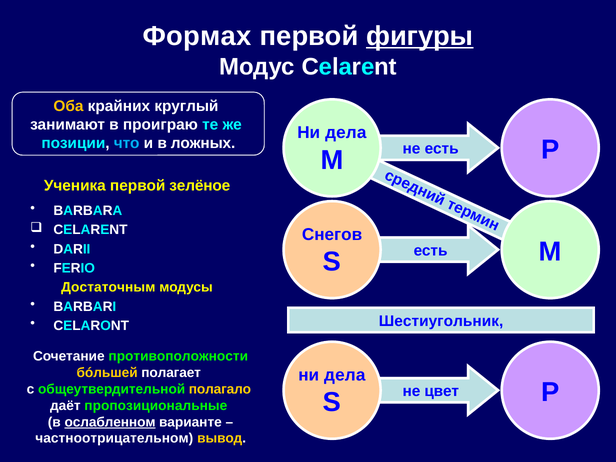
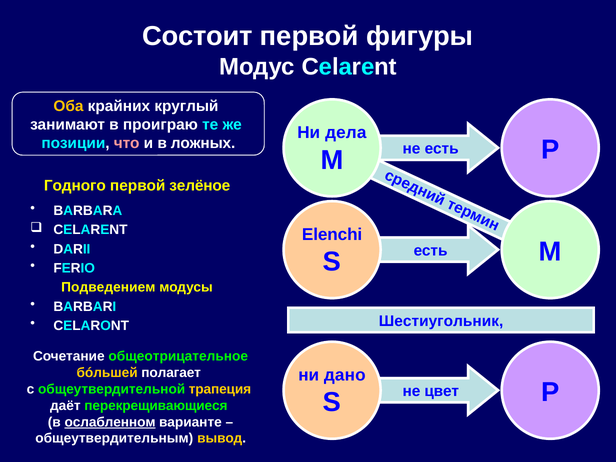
Формах: Формах -> Состоит (198, 36)
фигуры underline: present -> none (420, 36)
что colour: light blue -> pink (127, 143)
Ученика: Ученика -> Годного (75, 186)
Снегов: Снегов -> Elenchi (332, 234)
Достаточным: Достаточным -> Подведением (108, 287)
противоположности: противоположности -> общеотрицательное (178, 356)
дела: дела -> дано (345, 375)
полагало: полагало -> трапеция (220, 389)
пропозициональные: пропозициональные -> перекрещивающиеся (156, 406)
частноотрицательном: частноотрицательном -> общеутвердительным (114, 438)
